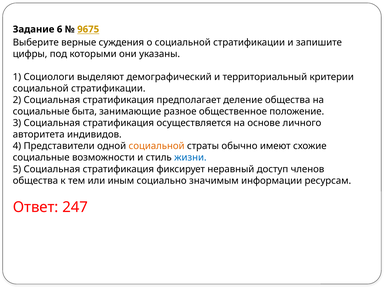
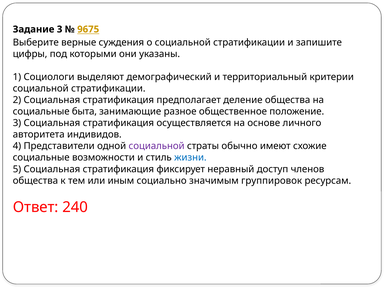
Задание 6: 6 -> 3 (60, 29)
социальной colour: orange -> purple (157, 146)
информации: информации -> группировок (272, 181)
247: 247 -> 240 (75, 207)
